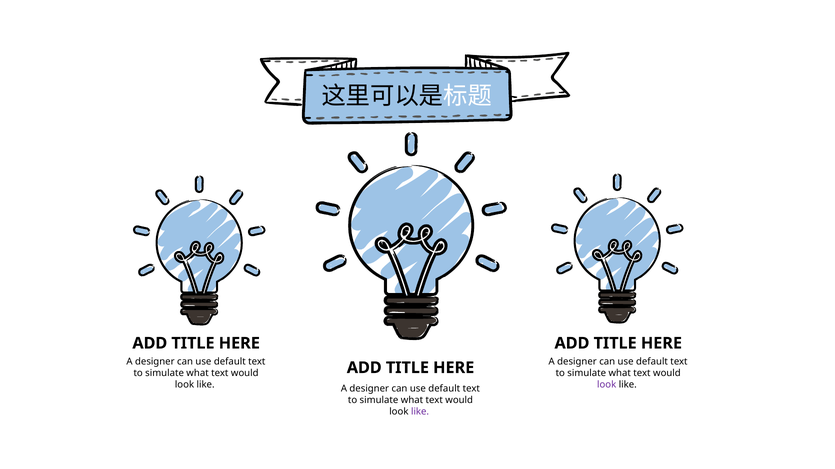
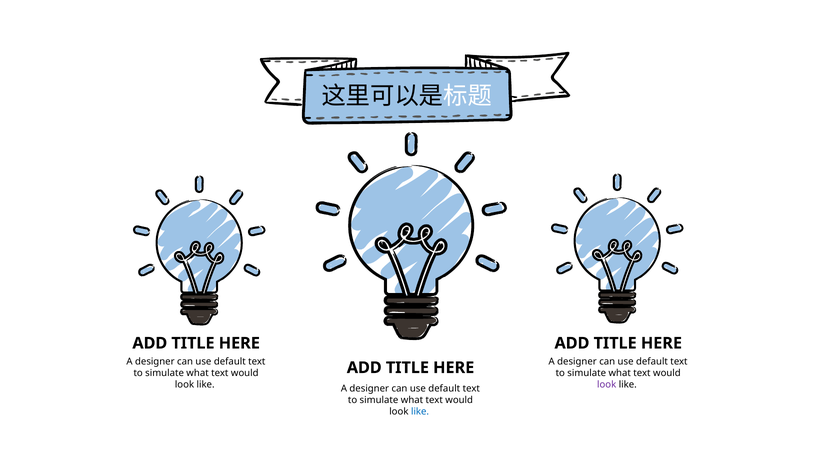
like colour: purple -> blue (420, 412)
